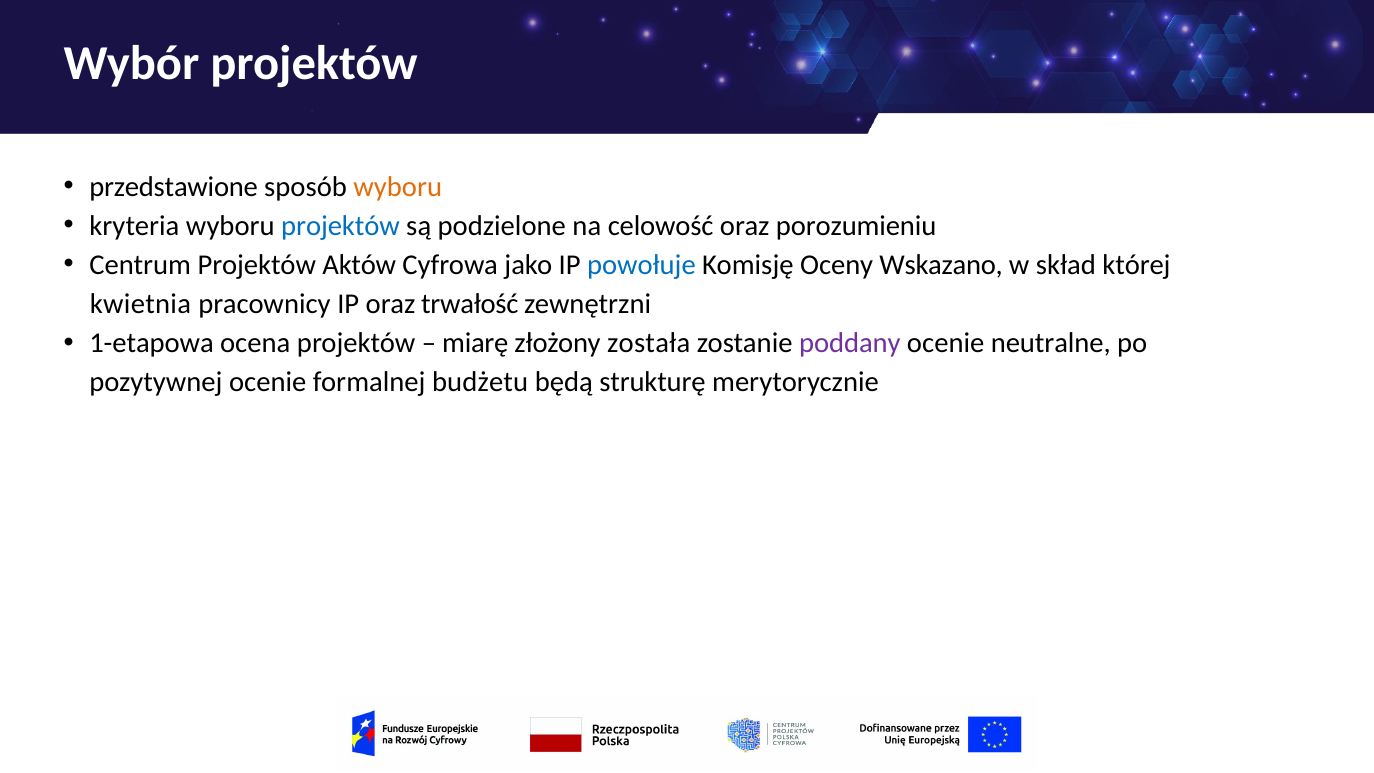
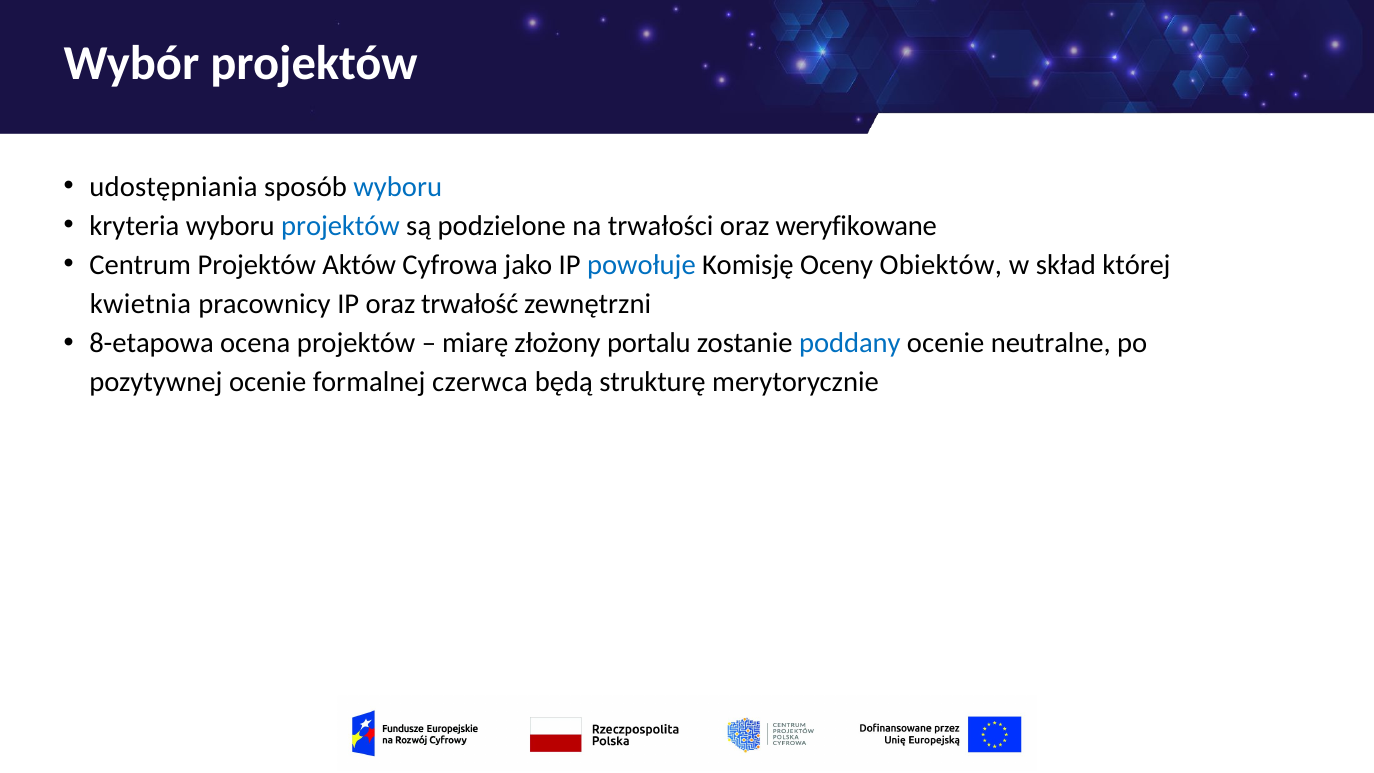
przedstawione: przedstawione -> udostępniania (173, 187)
wyboru colour: orange -> blue (398, 187)
celowość: celowość -> trwałości (661, 226)
porozumieniu: porozumieniu -> weryfikowane (856, 226)
Wskazano: Wskazano -> Obiektów (941, 265)
1-etapowa: 1-etapowa -> 8-etapowa (152, 343)
została: została -> portalu (649, 343)
poddany colour: purple -> blue (850, 343)
budżetu: budżetu -> czerwca (480, 382)
